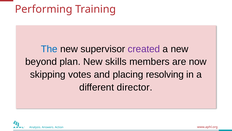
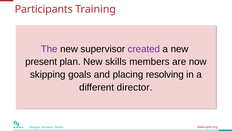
Performing: Performing -> Participants (44, 9)
The colour: blue -> purple (49, 49)
beyond: beyond -> present (41, 62)
votes: votes -> goals (80, 74)
